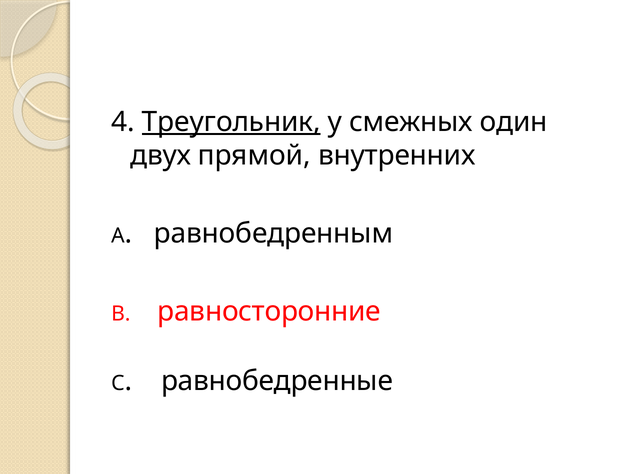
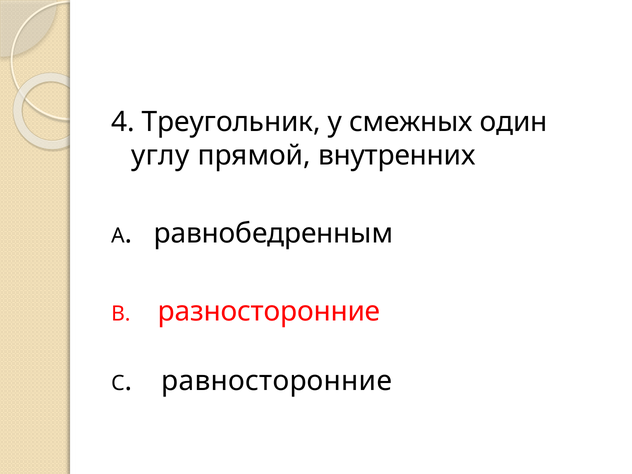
Треугольник underline: present -> none (231, 122)
двух: двух -> углу (160, 156)
равносторонние: равносторонние -> разносторонние (269, 312)
равнобедренные: равнобедренные -> равносторонние (277, 381)
